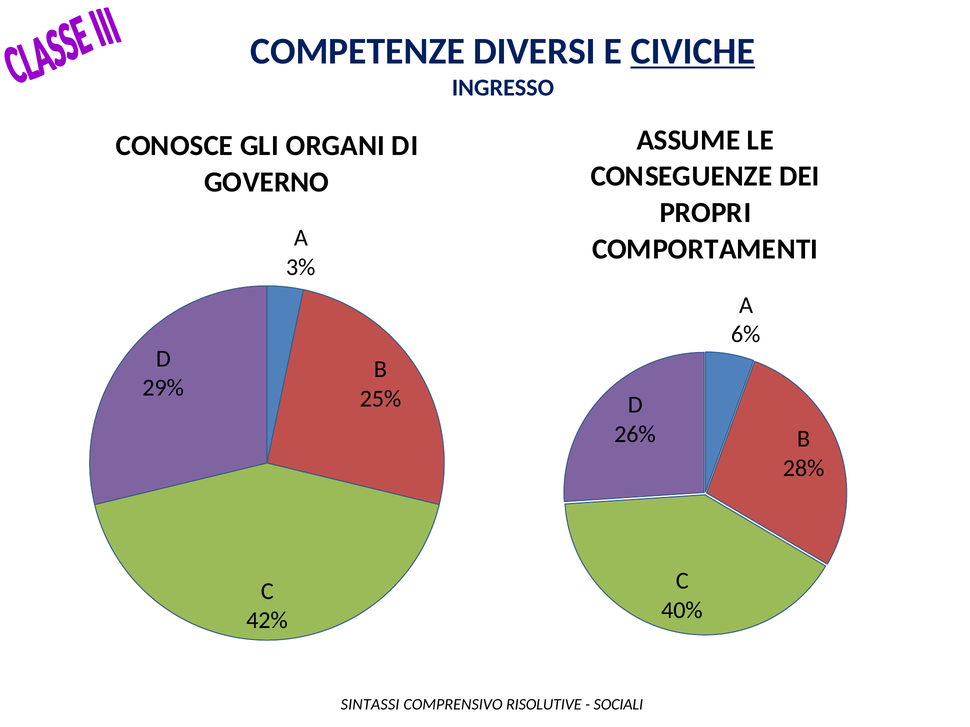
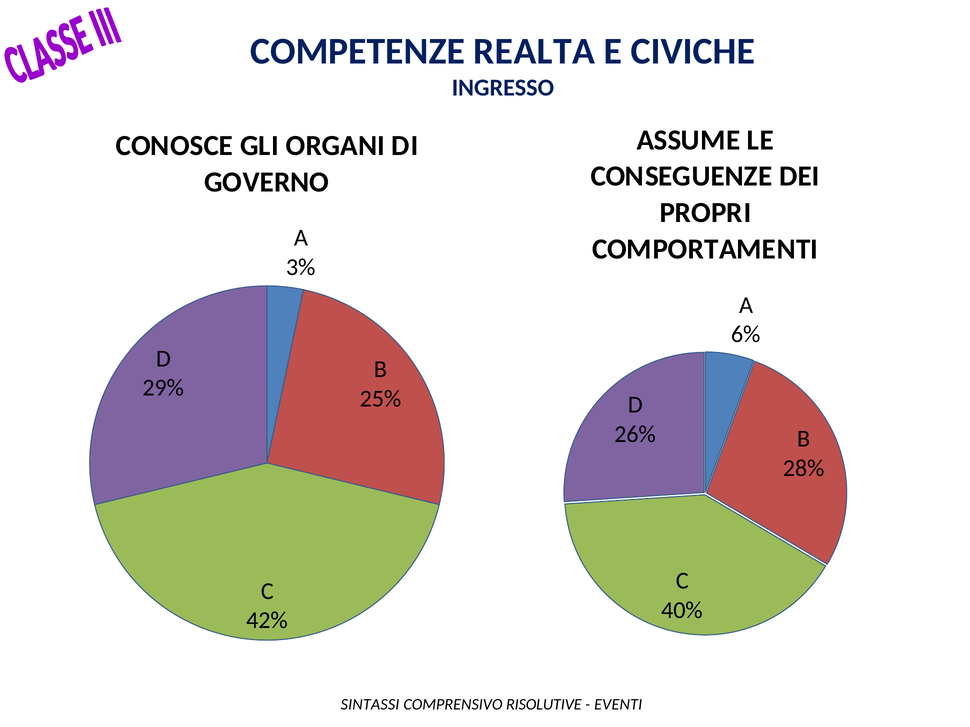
DIVERSI: DIVERSI -> REALTA (534, 51)
CIVICHE underline: present -> none (693, 51)
SOCIALI: SOCIALI -> EVENTI (618, 705)
